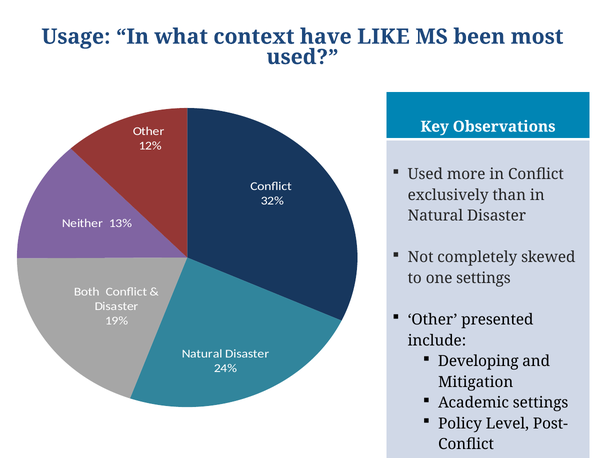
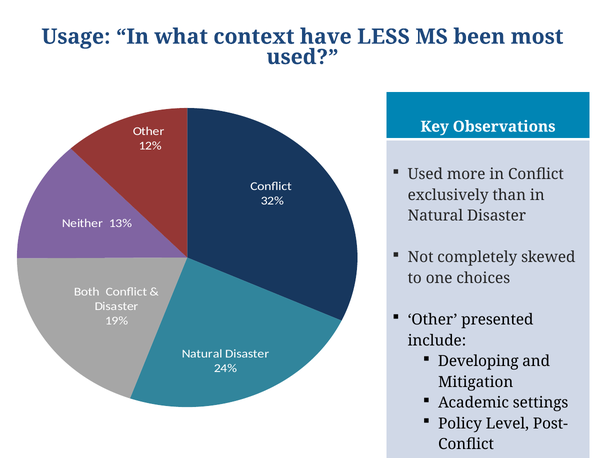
LIKE: LIKE -> LESS (383, 37)
one settings: settings -> choices (483, 278)
